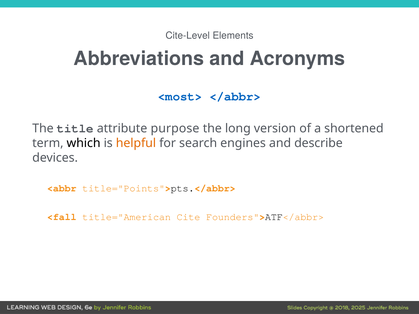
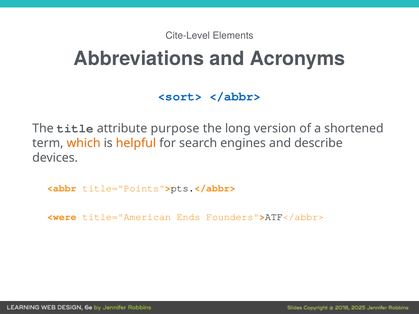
<most>: <most> -> <sort> (180, 97)
which colour: black -> orange (84, 143)
<fall: <fall -> <were (62, 217)
Cite: Cite -> Ends (189, 217)
